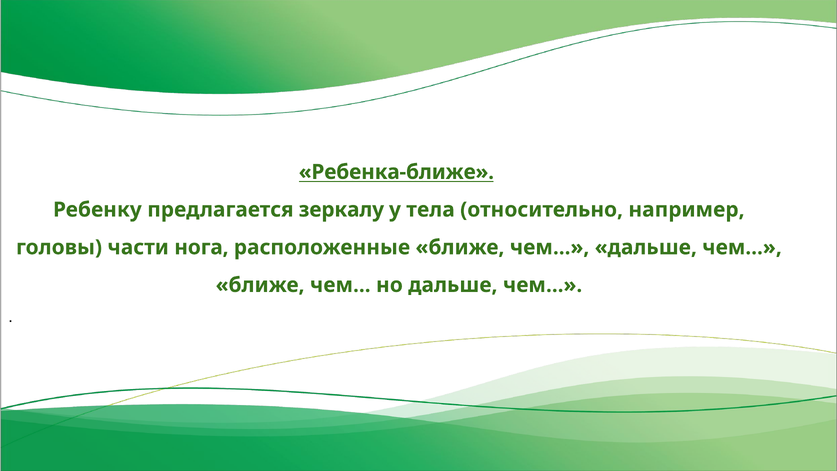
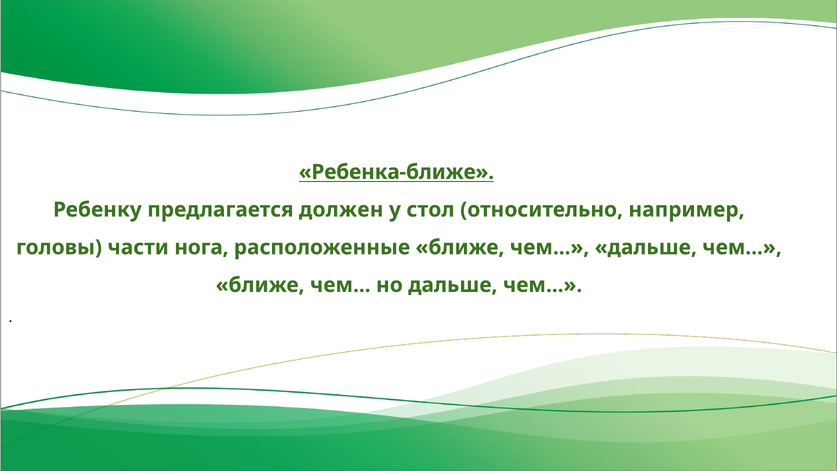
зеркалу: зеркалу -> должен (341, 210)
тела: тела -> стол (430, 210)
